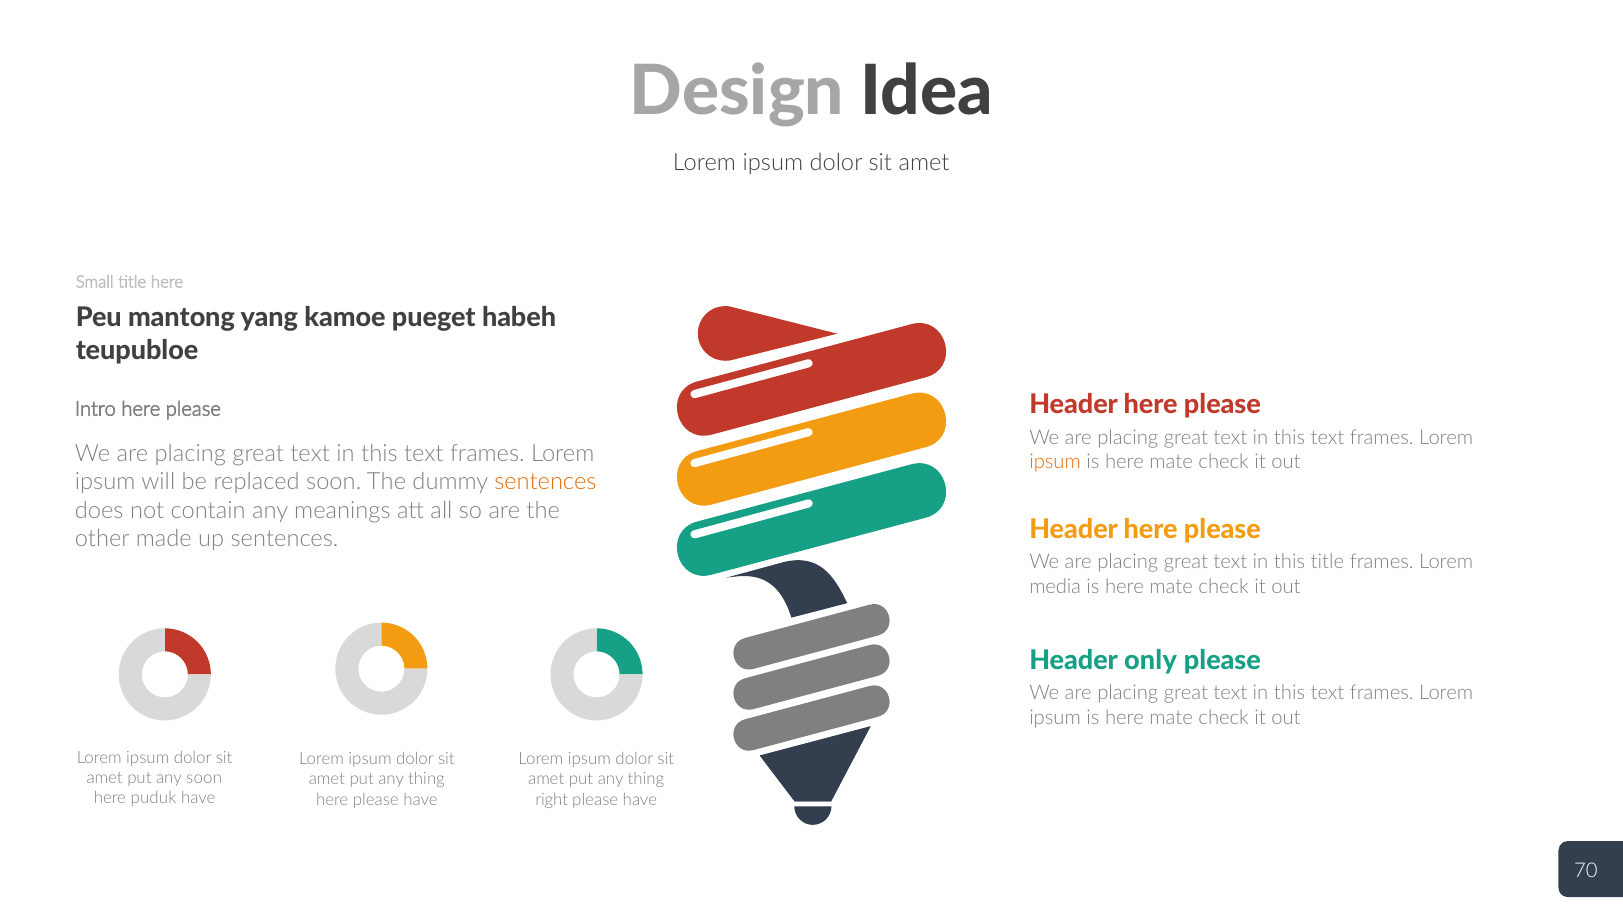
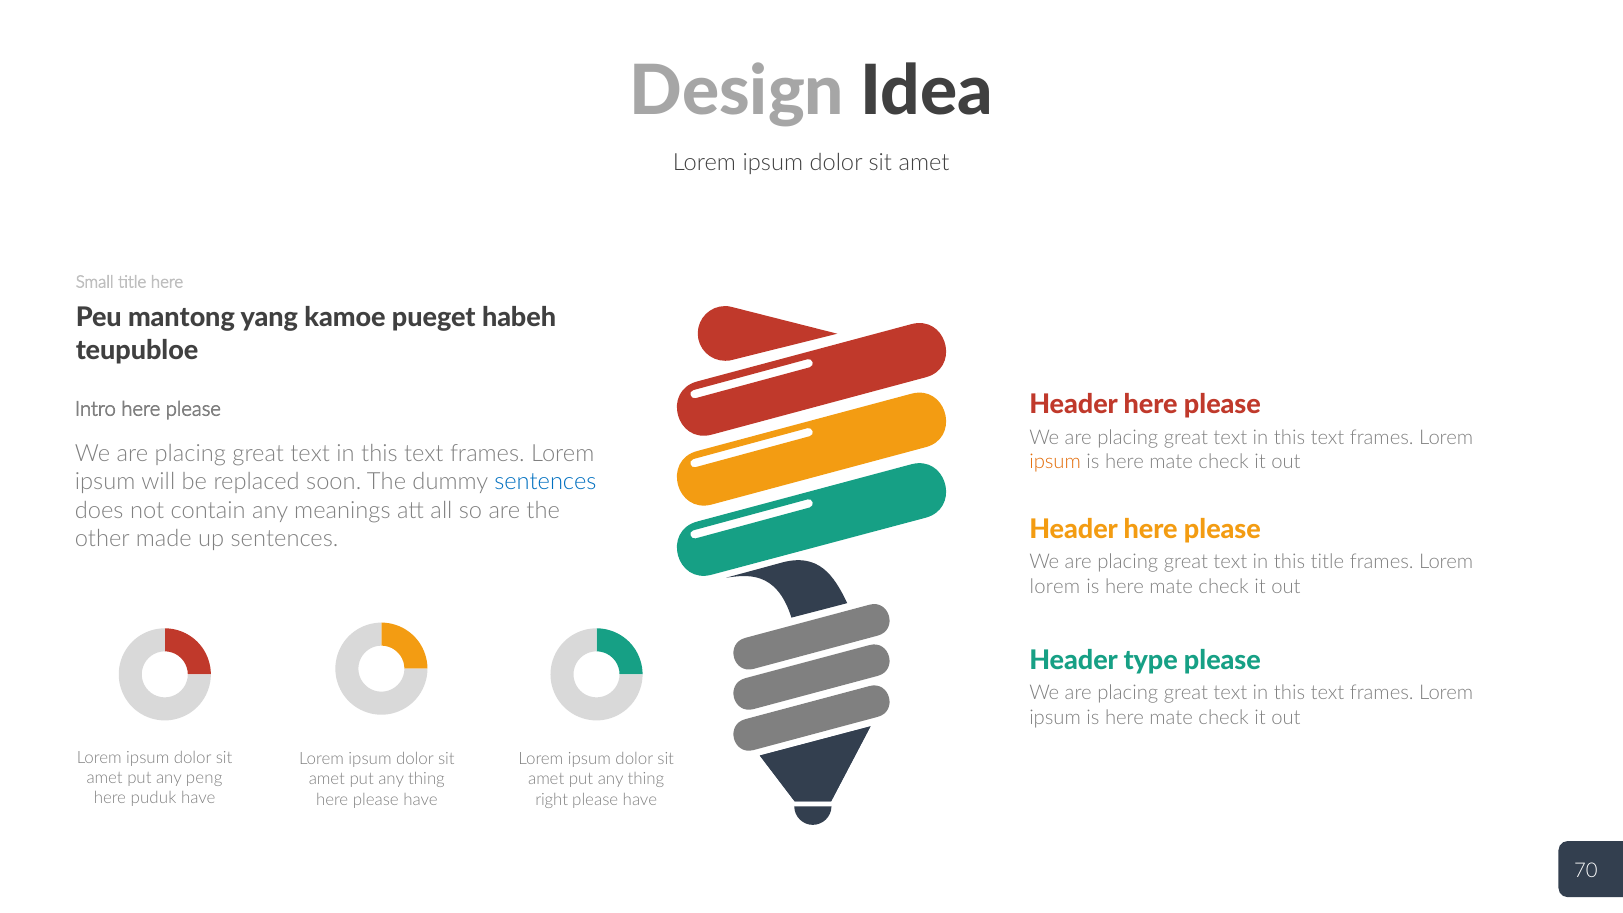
sentences colour: orange -> blue (545, 482)
media: media -> lorem (1055, 587)
only: only -> type (1151, 660)
any soon: soon -> peng (204, 778)
